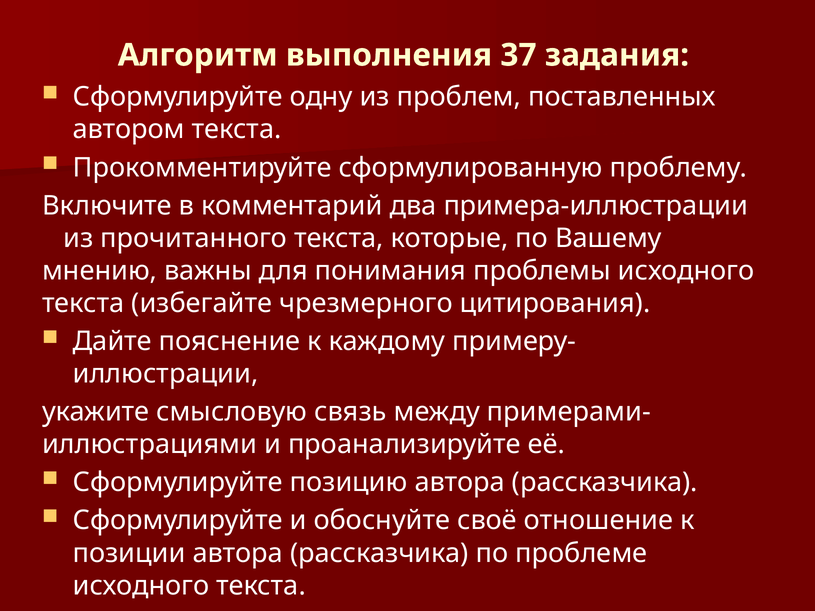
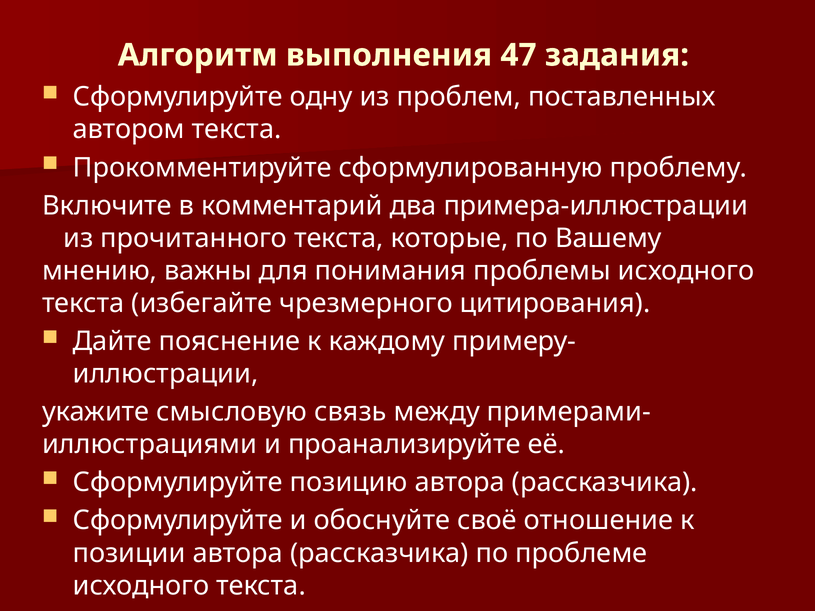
37: 37 -> 47 (519, 55)
